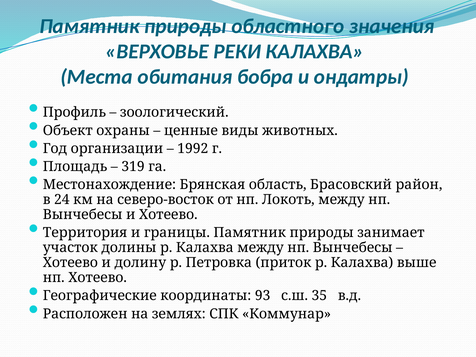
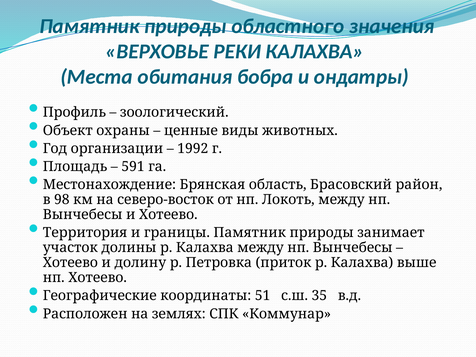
319: 319 -> 591 (133, 167)
24: 24 -> 98 (62, 200)
93: 93 -> 51 (263, 296)
